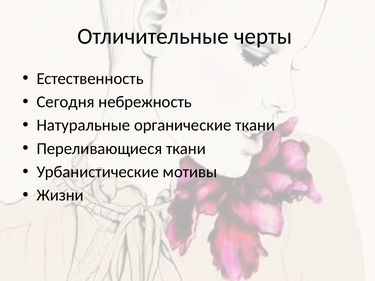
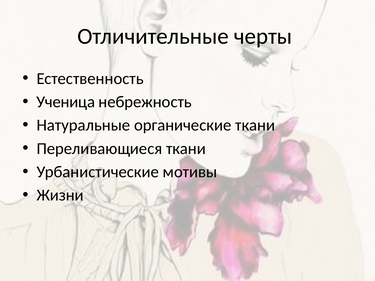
Сегодня: Сегодня -> Ученица (66, 102)
